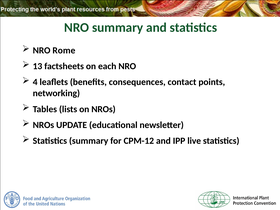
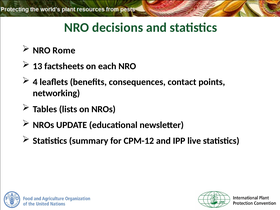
NRO summary: summary -> decisions (118, 28)
